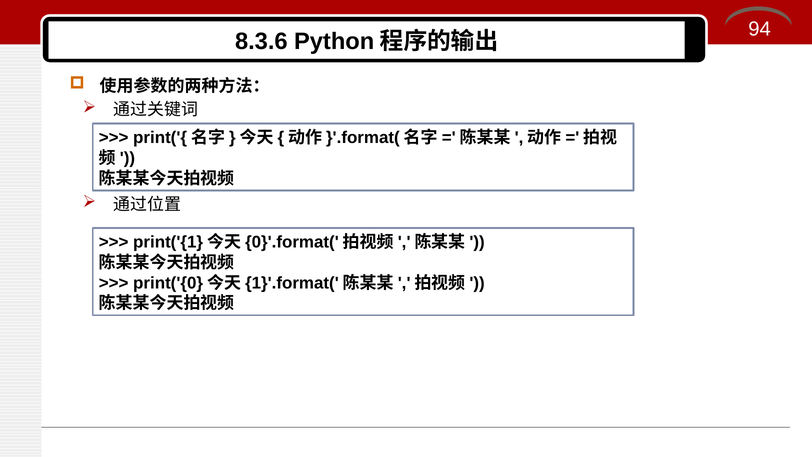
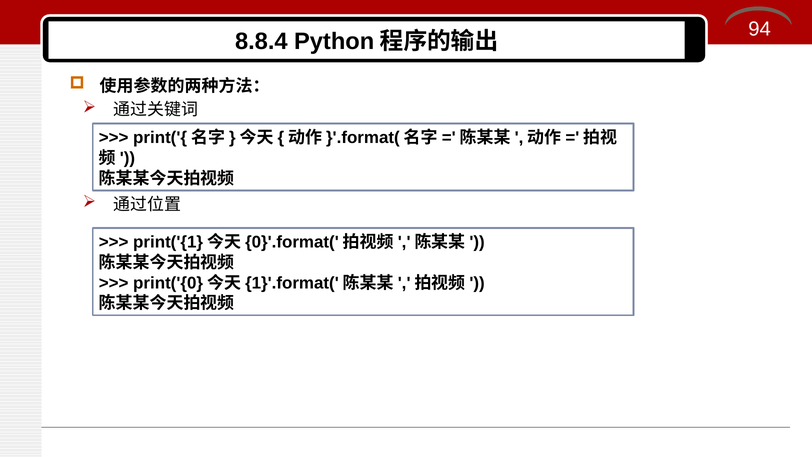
8.3.6: 8.3.6 -> 8.8.4 (261, 42)
